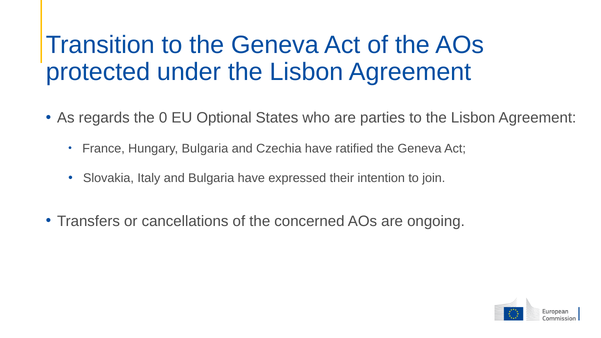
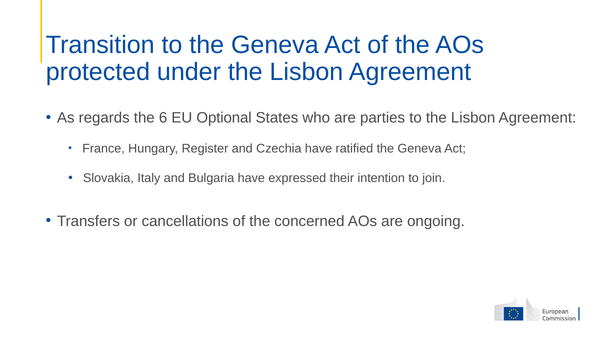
0: 0 -> 6 (163, 118)
Hungary Bulgaria: Bulgaria -> Register (205, 149)
